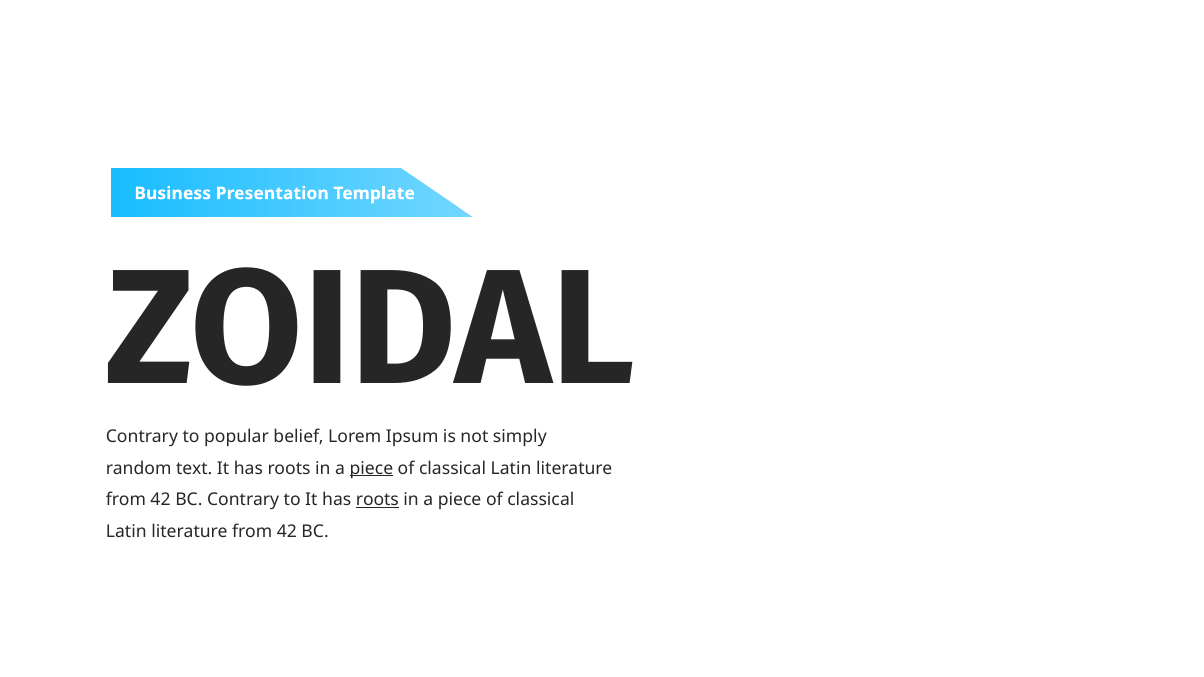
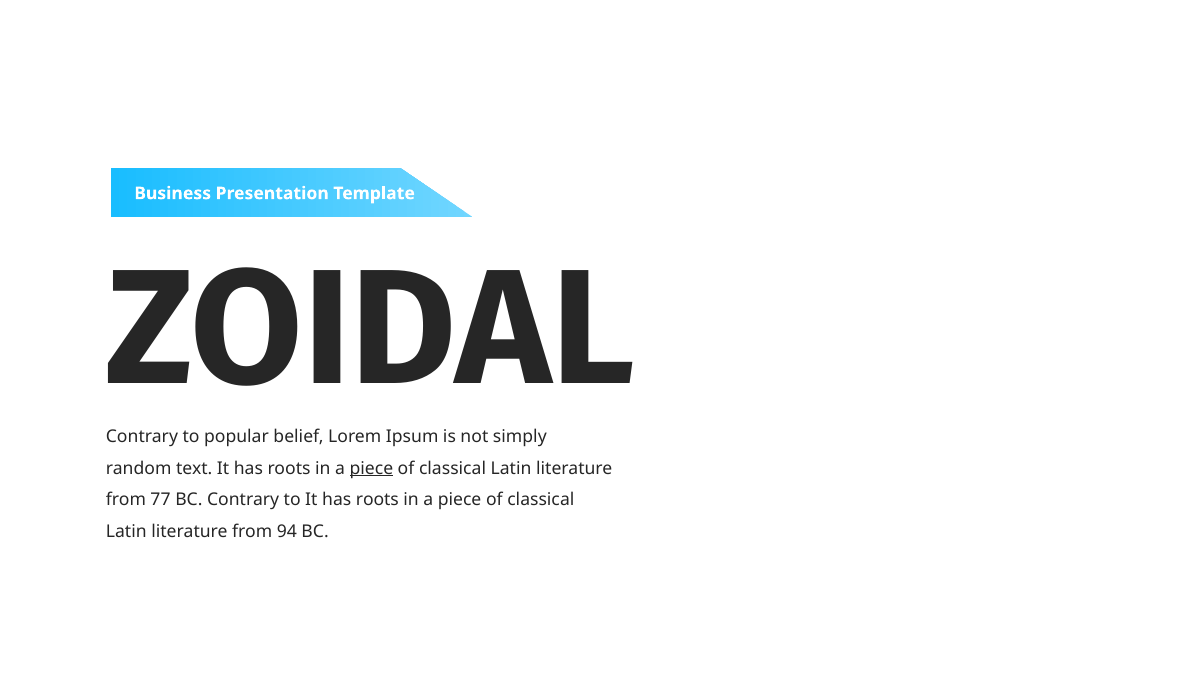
42: 42 -> 77 (161, 500)
roots underline: present -> none (377, 500)
42: 42 -> 94 (287, 532)
